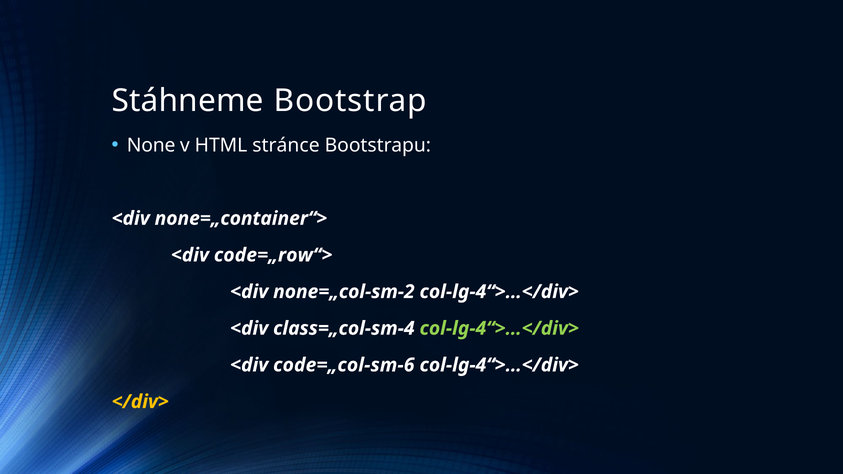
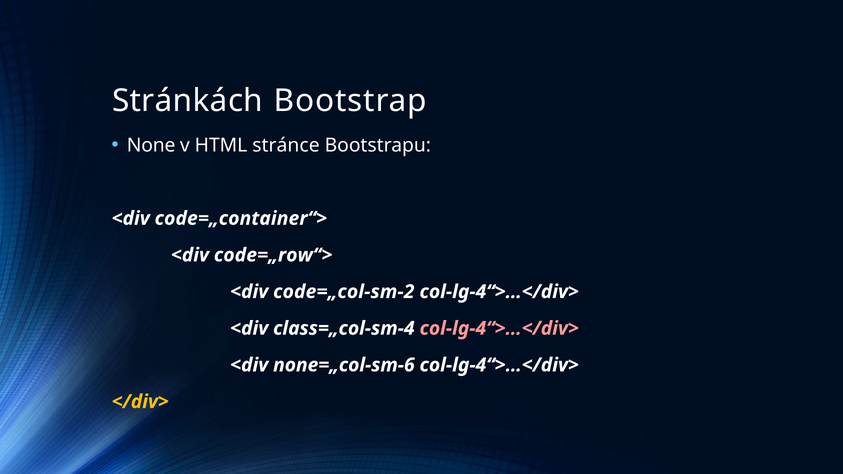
Stáhneme: Stáhneme -> Stránkách (188, 101)
none=„container“>: none=„container“> -> code=„container“> (241, 218)
none=„col-sm-2: none=„col-sm-2 -> code=„col-sm-2 (344, 292)
col-lg-4“>…</div> colour: light green -> pink (499, 328)
code=„col-sm-6: code=„col-sm-6 -> none=„col-sm-6 (344, 365)
